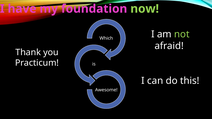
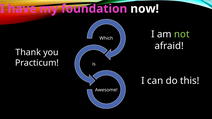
now colour: light green -> white (145, 9)
